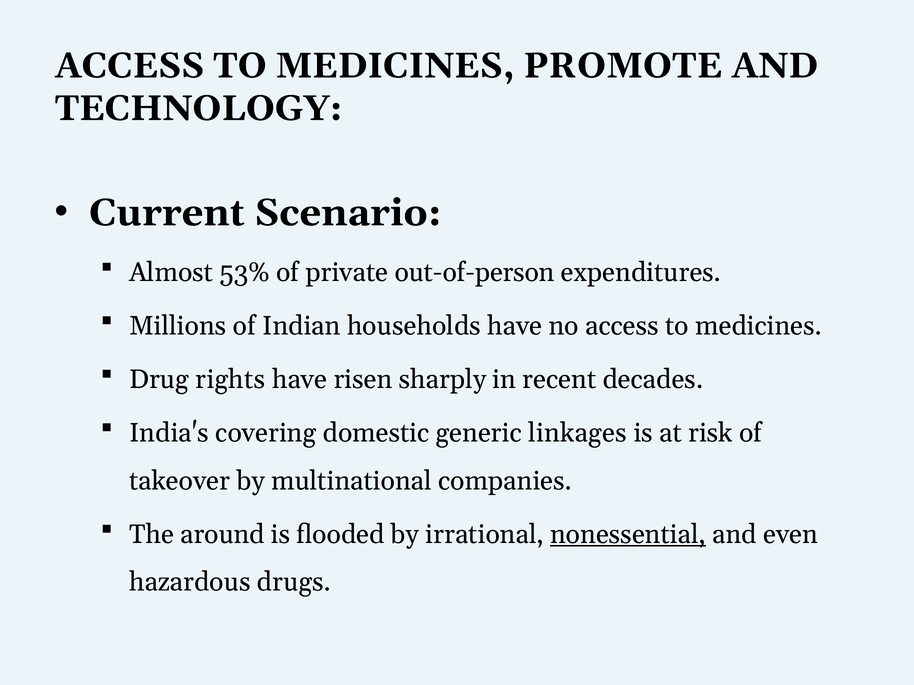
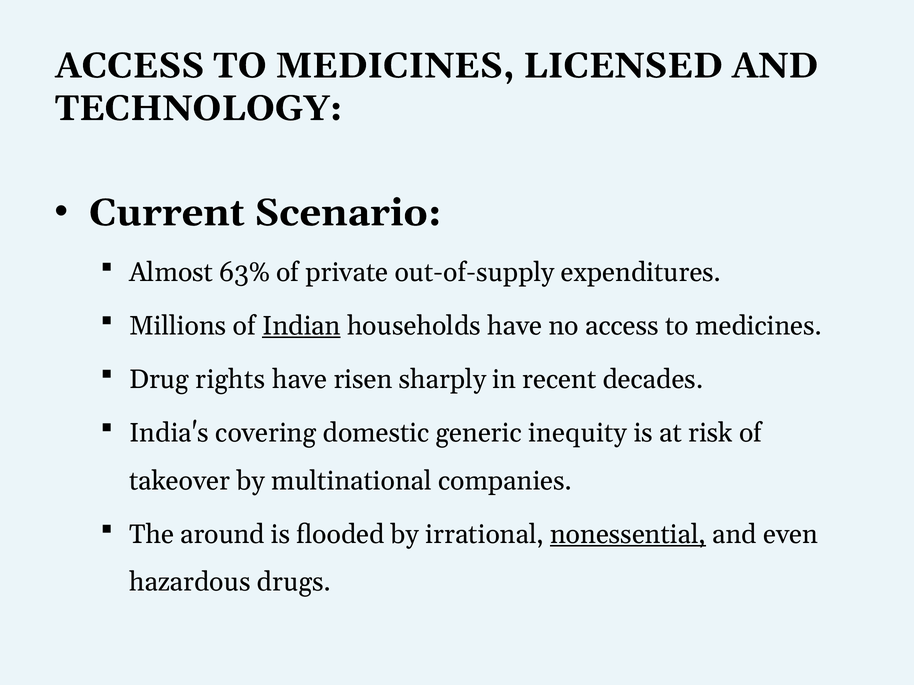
PROMOTE: PROMOTE -> LICENSED (623, 66)
53%: 53% -> 63% (245, 272)
out-of-person: out-of-person -> out-of-supply (475, 272)
Indian underline: none -> present (301, 326)
linkages: linkages -> inequity (577, 433)
